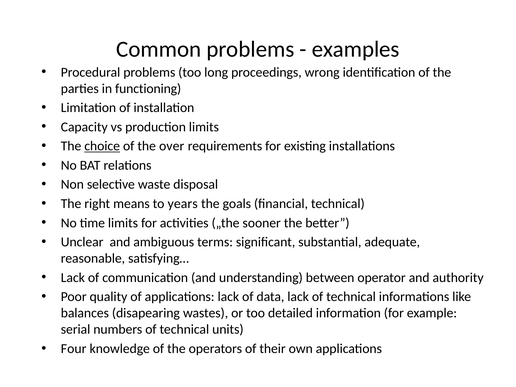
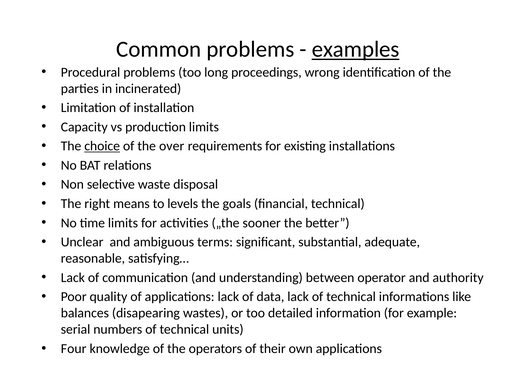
examples underline: none -> present (356, 49)
functioning: functioning -> incinerated (148, 89)
years: years -> levels (183, 204)
